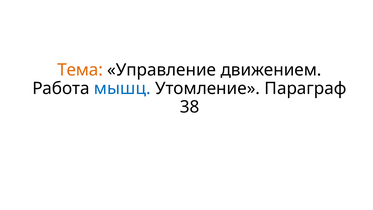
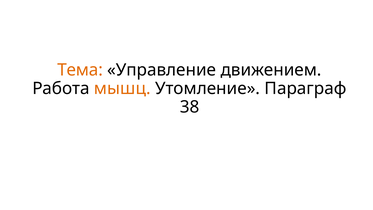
мышц colour: blue -> orange (122, 88)
